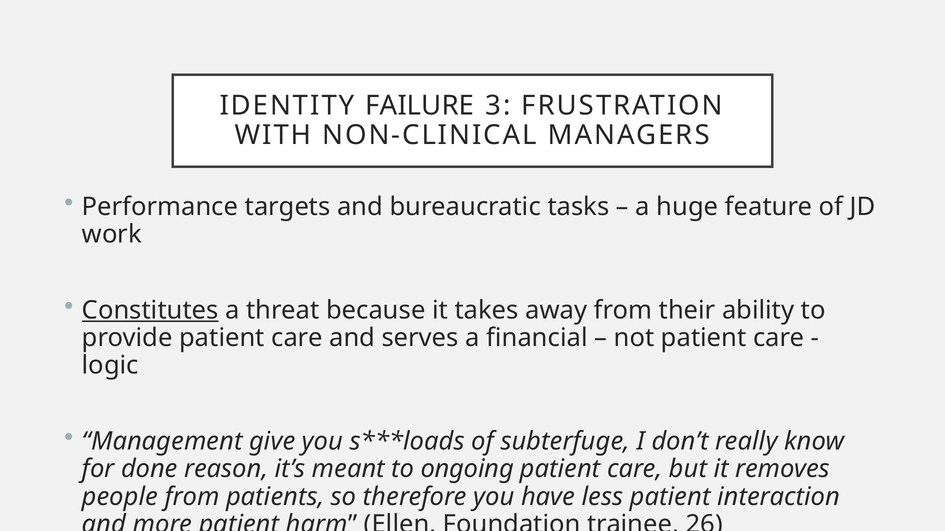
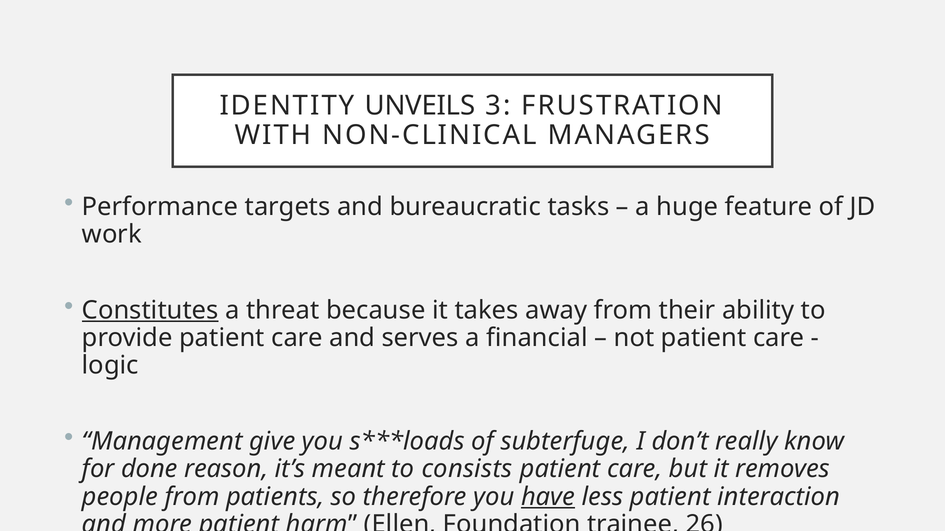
FAILURE: FAILURE -> UNVEILS (420, 106)
ongoing: ongoing -> consists (467, 470)
have underline: none -> present (548, 497)
